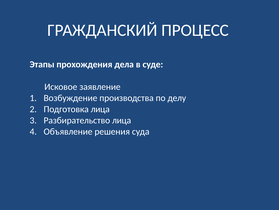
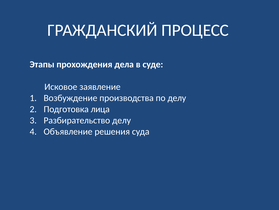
Разбирательство лица: лица -> делу (122, 120)
